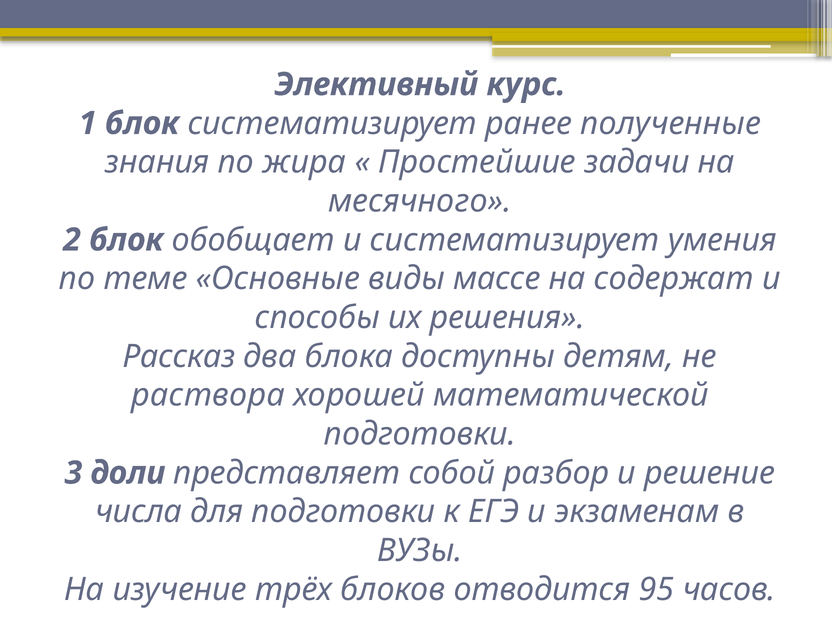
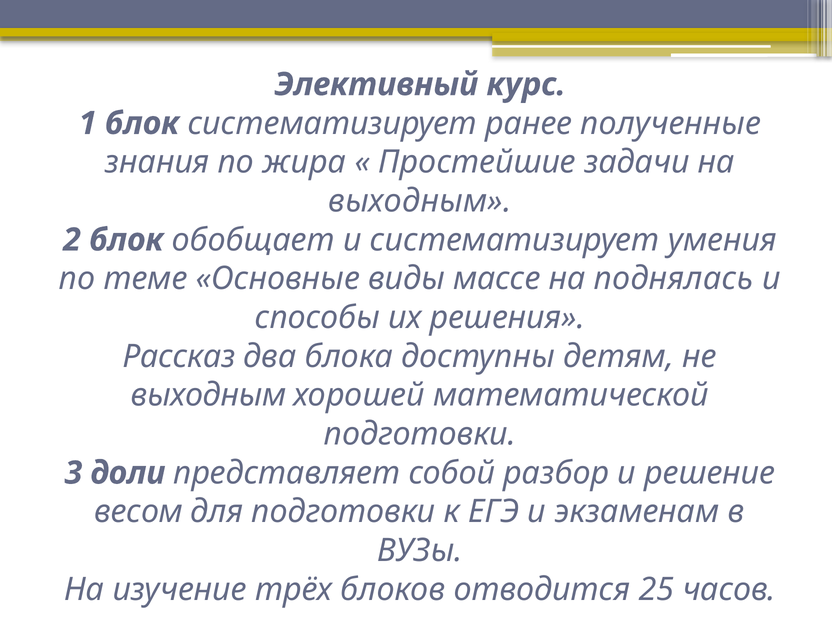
месячного: месячного -> выходным (420, 201)
содержат: содержат -> поднялась (674, 279)
раствора: раствора -> выходным (209, 395)
числа: числа -> весом (139, 512)
95: 95 -> 25 (656, 590)
